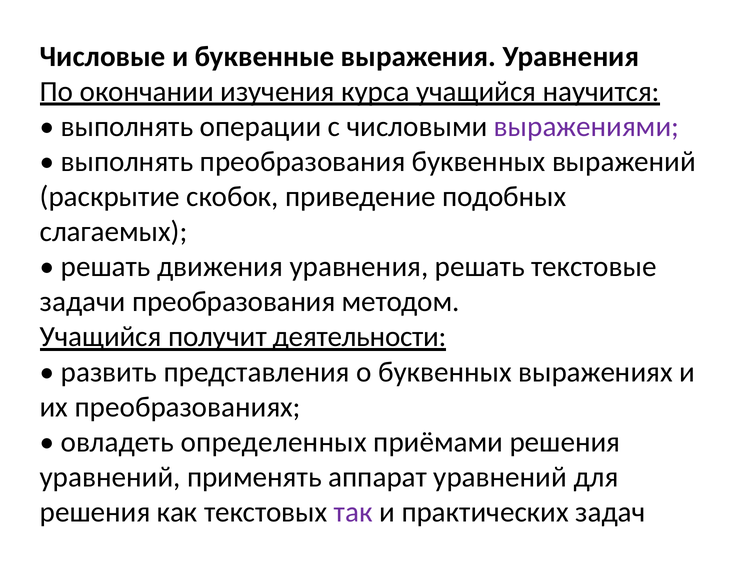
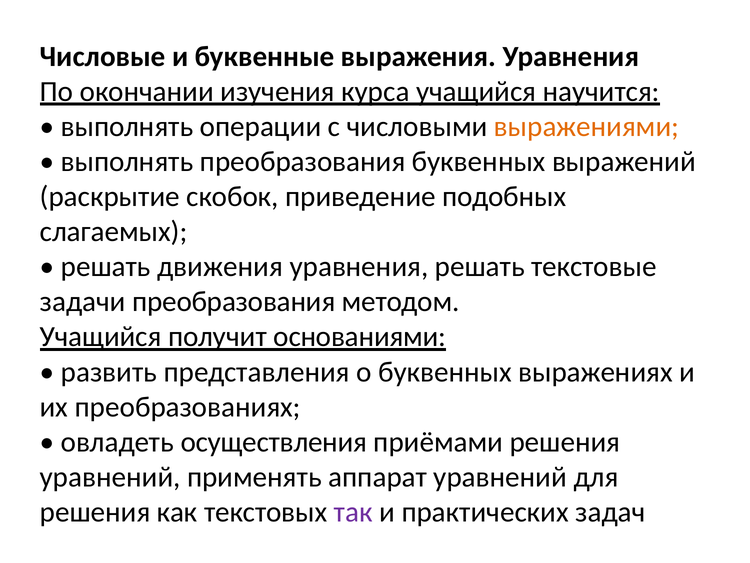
выражениями colour: purple -> orange (587, 126)
деятельности: деятельности -> основаниями (360, 337)
определенных: определенных -> осуществления (274, 442)
